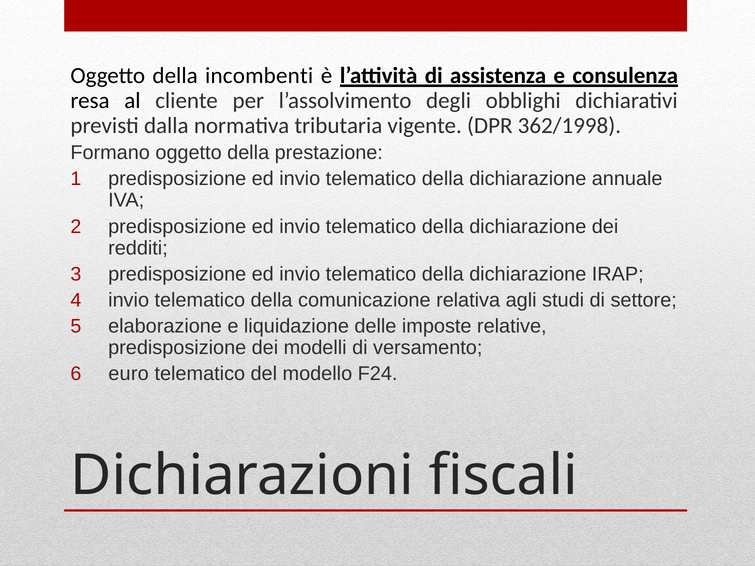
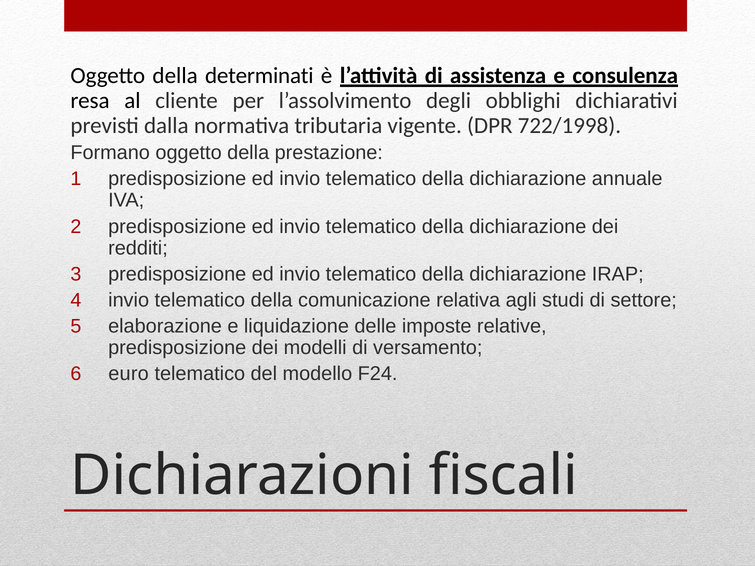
incombenti: incombenti -> determinati (259, 76)
362/1998: 362/1998 -> 722/1998 (569, 126)
